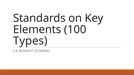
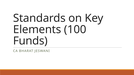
Types: Types -> Funds (30, 41)
